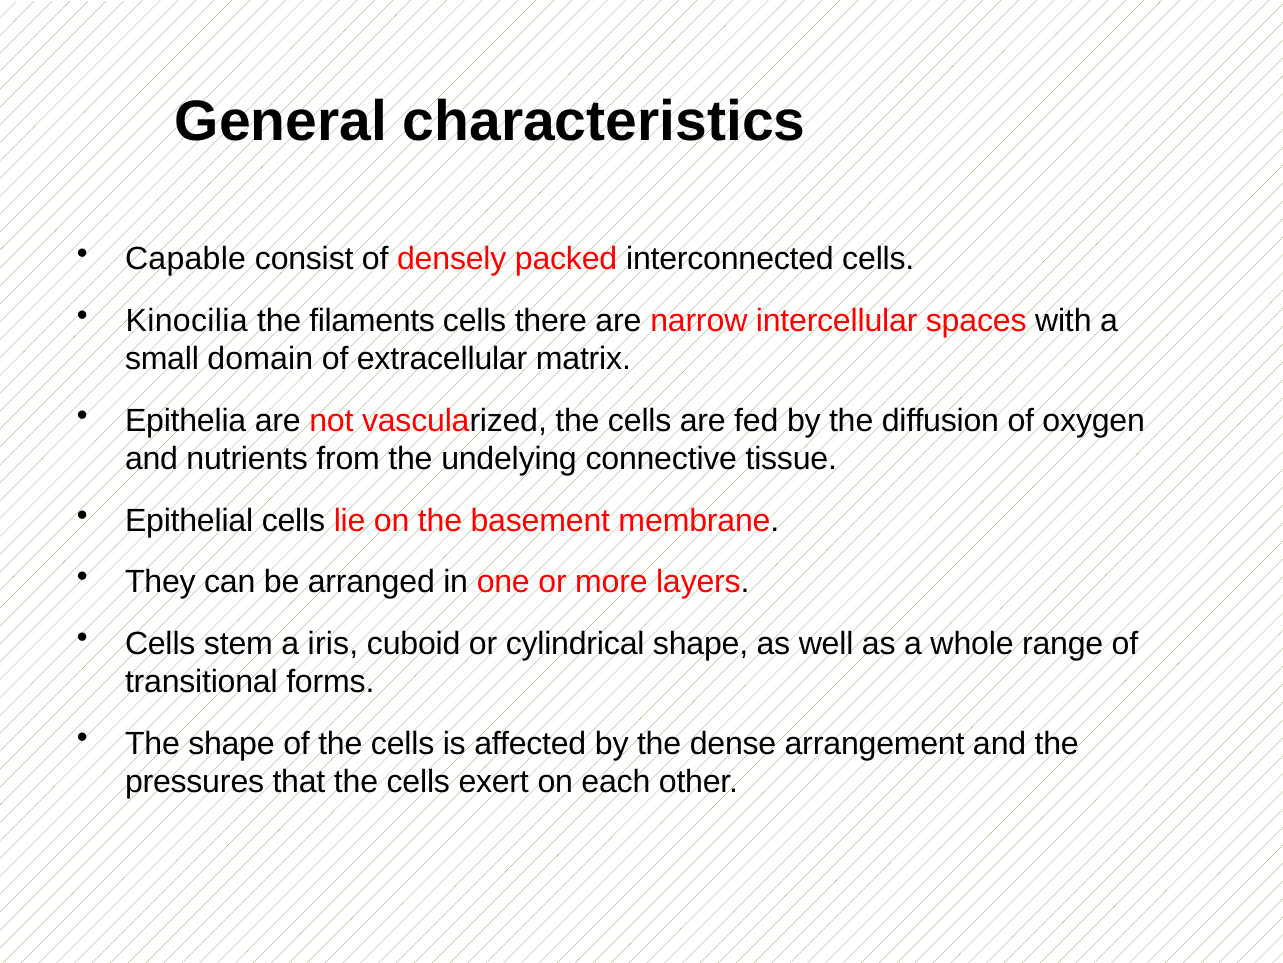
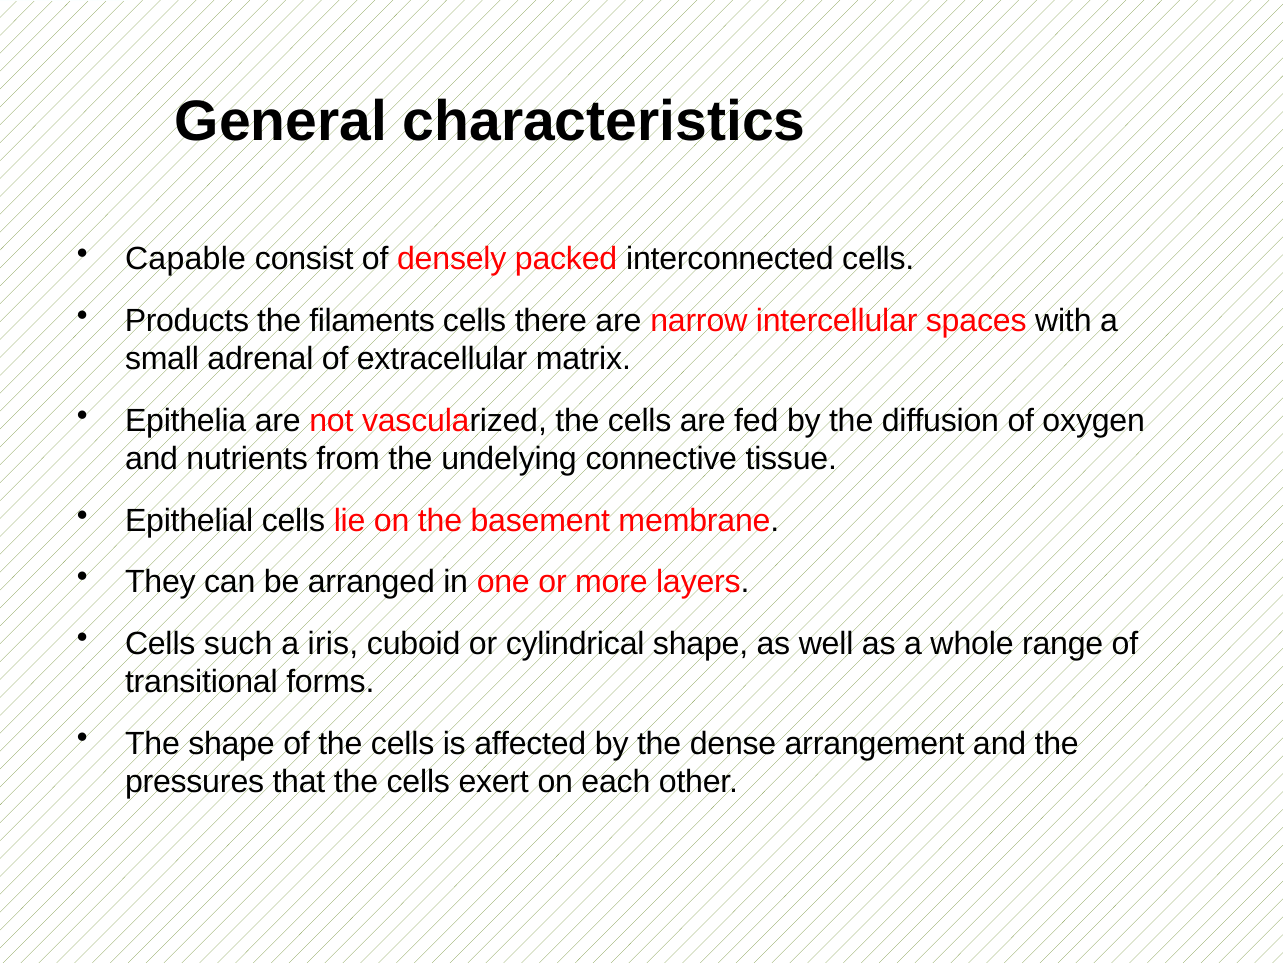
Kinocilia: Kinocilia -> Products (187, 321)
domain: domain -> adrenal (260, 359)
stem: stem -> such (238, 643)
